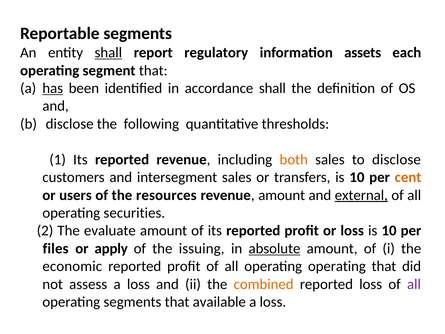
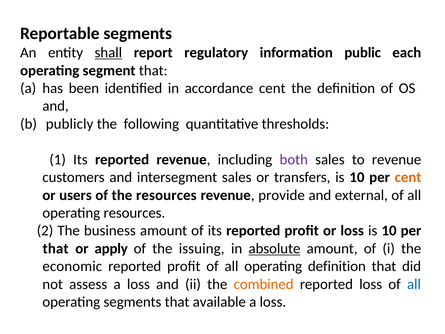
assets: assets -> public (363, 53)
has underline: present -> none (53, 88)
accordance shall: shall -> cent (272, 88)
disclose: disclose -> publicly (70, 124)
both colour: orange -> purple (294, 159)
to disclose: disclose -> revenue (397, 159)
revenue amount: amount -> provide (282, 195)
external underline: present -> none (361, 195)
operating securities: securities -> resources (134, 213)
evaluate: evaluate -> business (110, 231)
files: files -> that (56, 248)
operating operating: operating -> definition (337, 266)
all colour: purple -> blue (414, 284)
